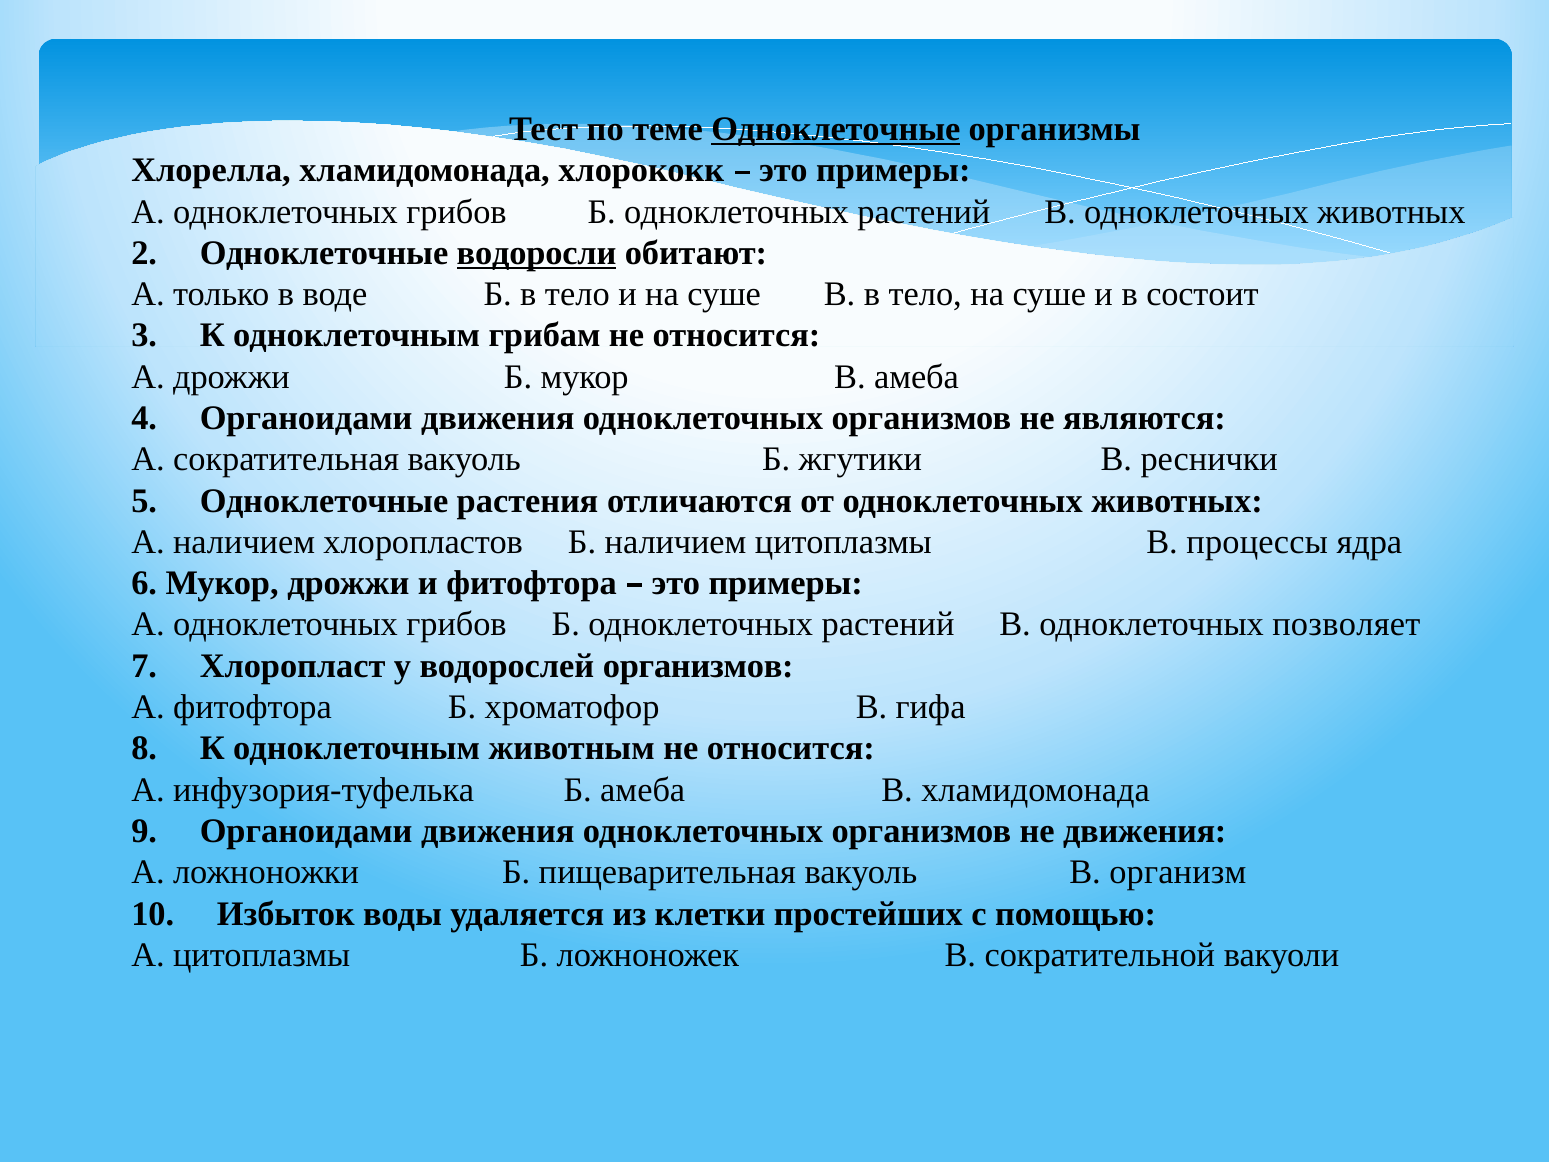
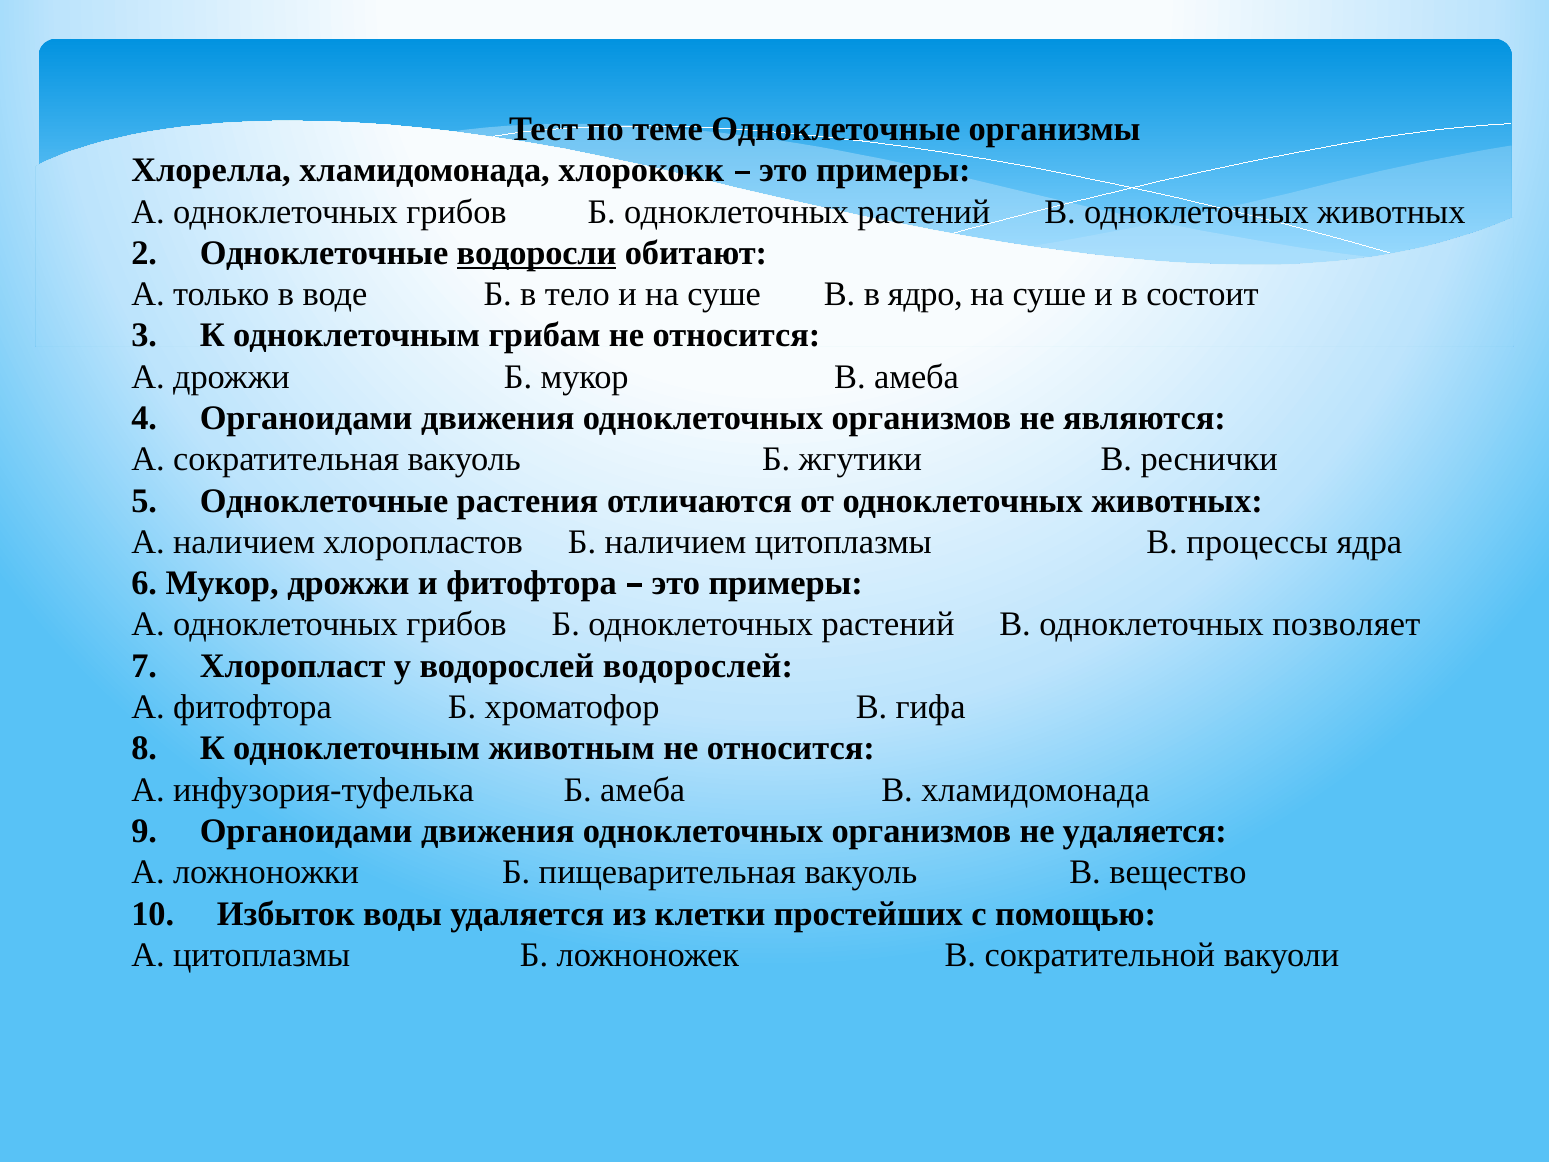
Одноклеточные underline: present -> none (836, 129)
В в тело: тело -> ядро (925, 294)
водорослей организмов: организмов -> водорослей (698, 666)
не движения: движения -> удаляется (1145, 831)
организм: организм -> вещество (1178, 872)
